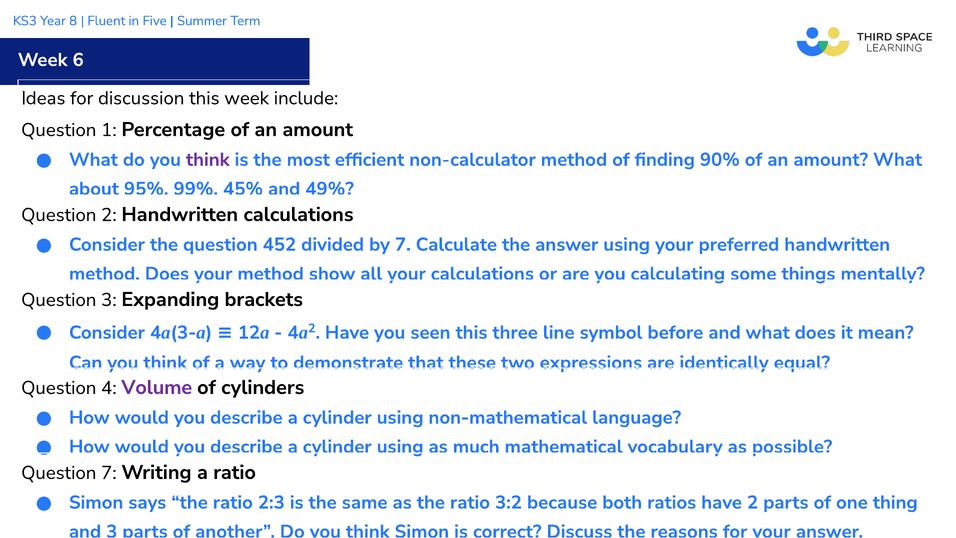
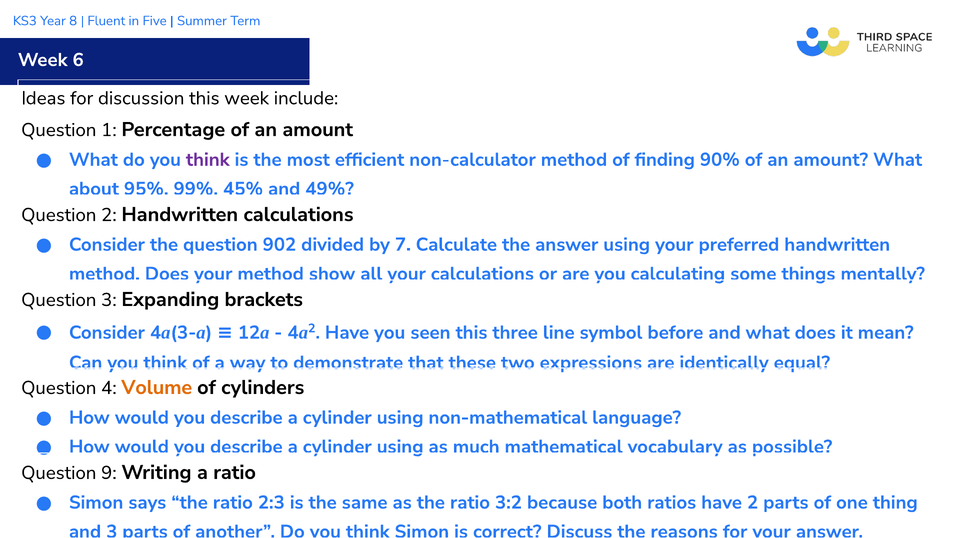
452: 452 -> 902 (279, 244)
Volume colour: purple -> orange (157, 387)
Question 7: 7 -> 9 (109, 473)
